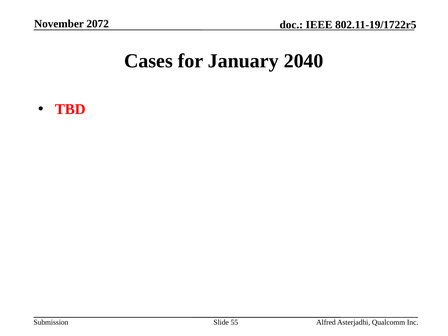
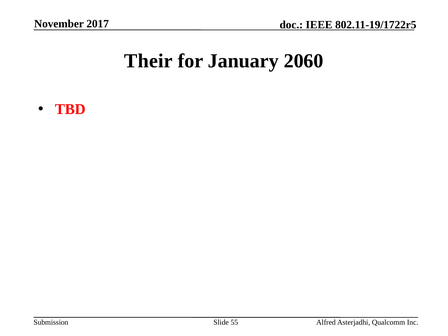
2072: 2072 -> 2017 (98, 24)
Cases: Cases -> Their (148, 61)
2040: 2040 -> 2060 (304, 61)
